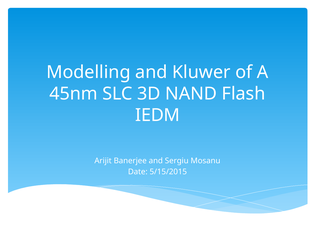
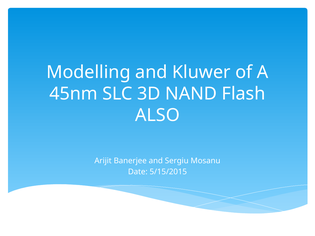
IEDM: IEDM -> ALSO (157, 115)
